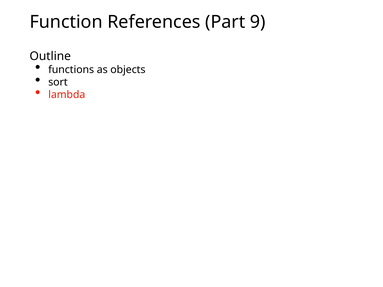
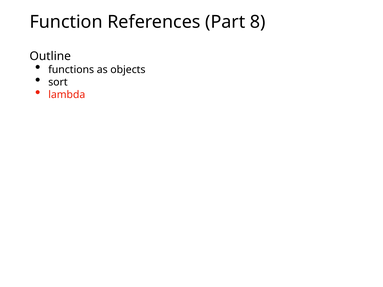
9: 9 -> 8 (258, 22)
